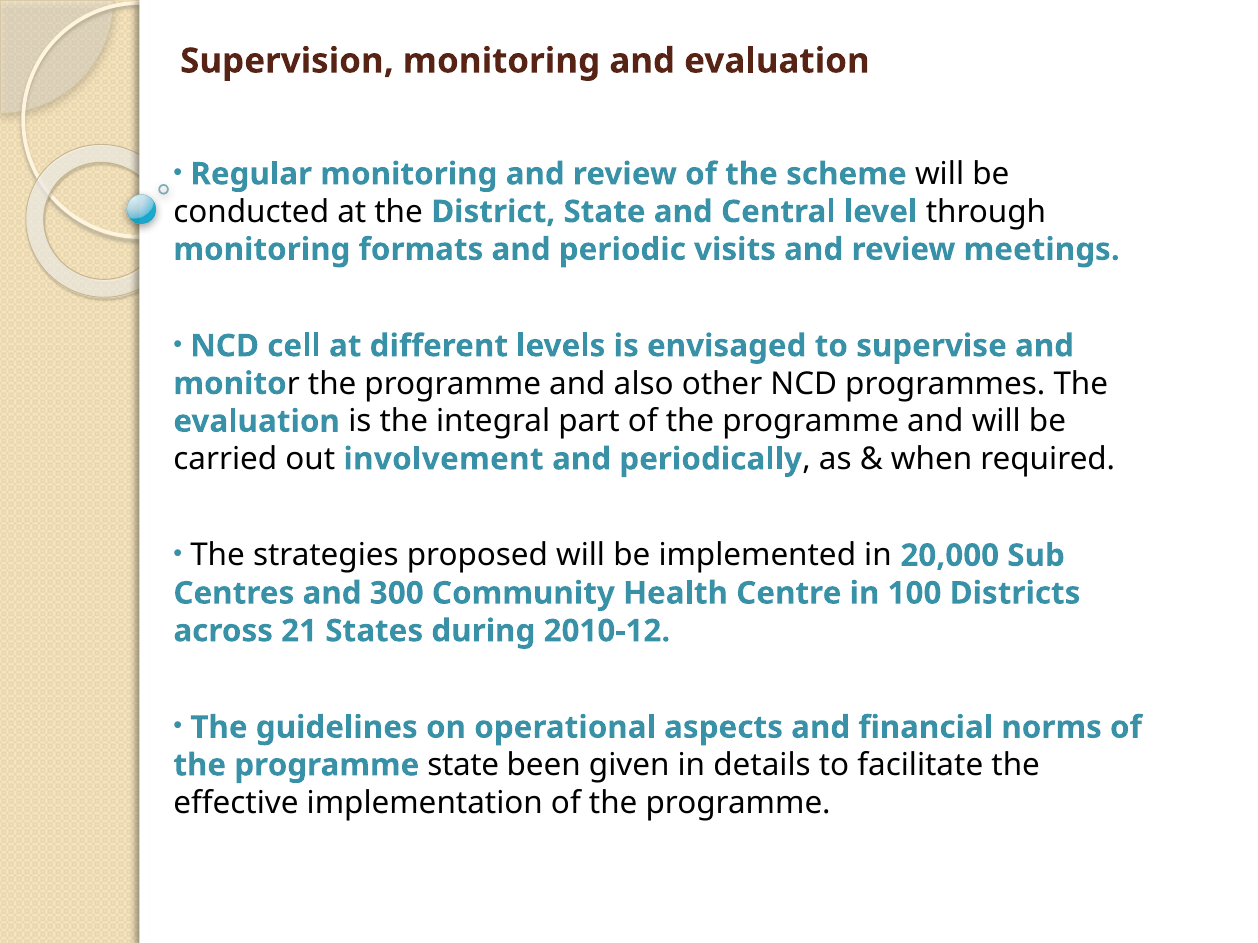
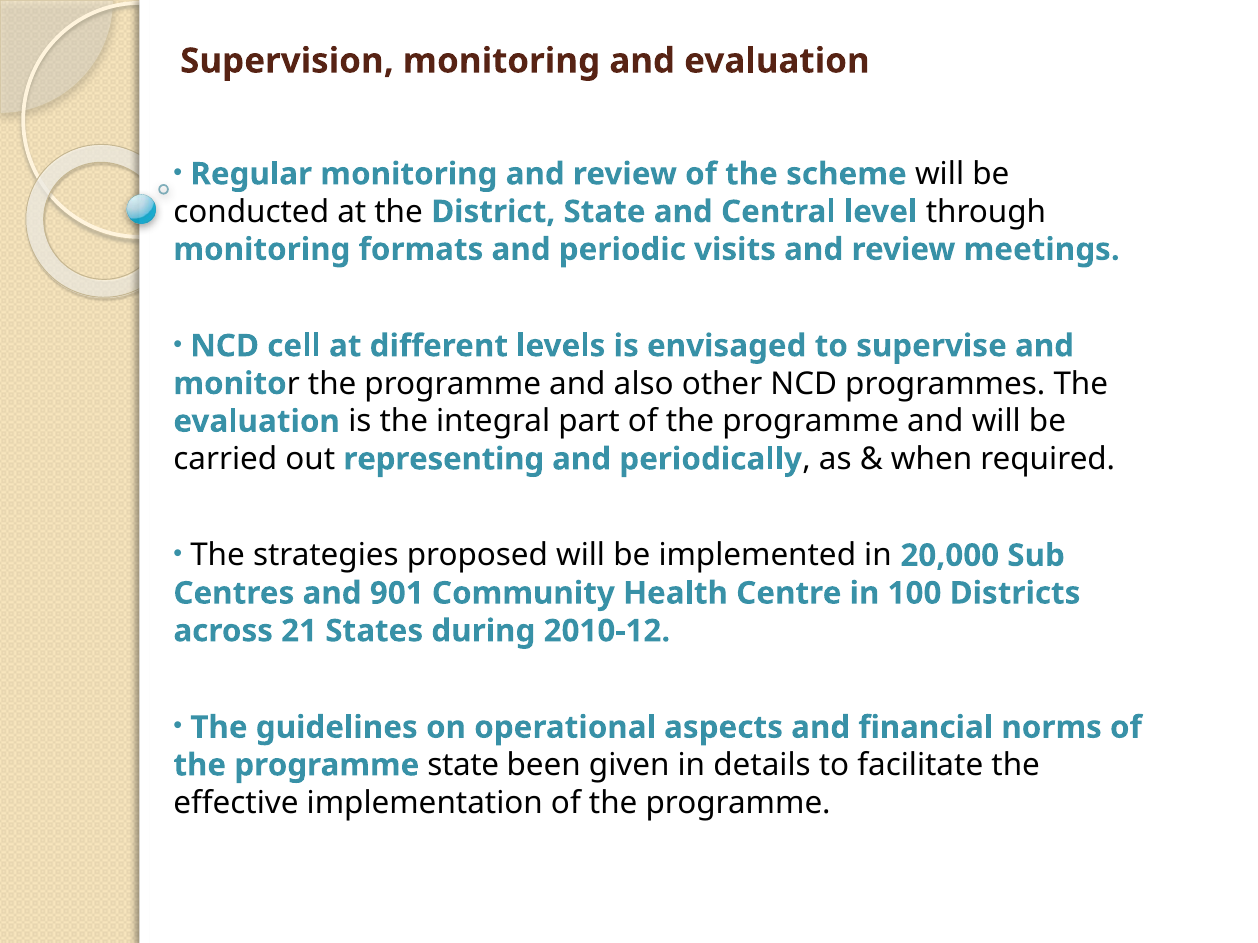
involvement: involvement -> representing (444, 459)
300: 300 -> 901 (397, 594)
